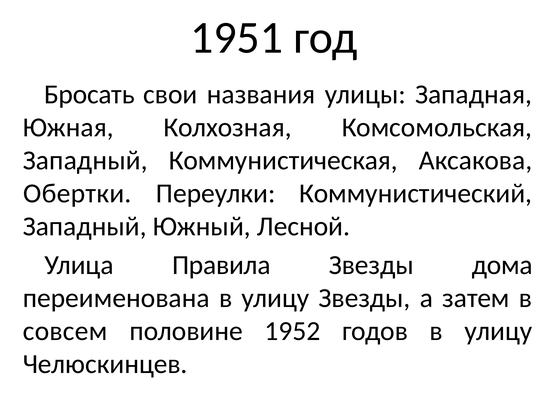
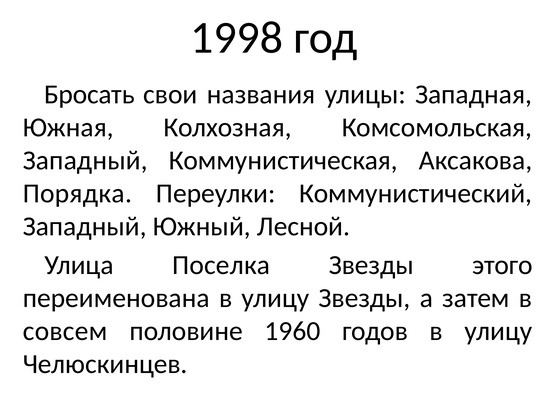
1951: 1951 -> 1998 (237, 38)
Обертки: Обертки -> Порядка (77, 194)
Правила: Правила -> Поселка (221, 265)
дома: дома -> этого (502, 265)
1952: 1952 -> 1960 (293, 331)
